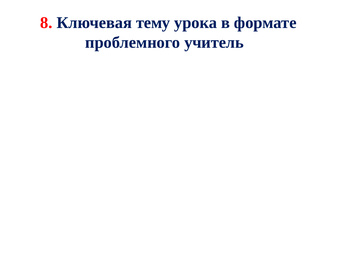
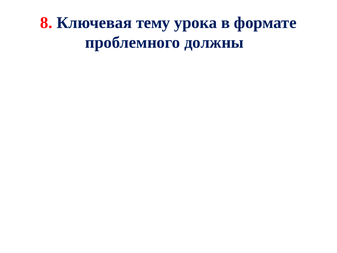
учитель: учитель -> должны (214, 42)
